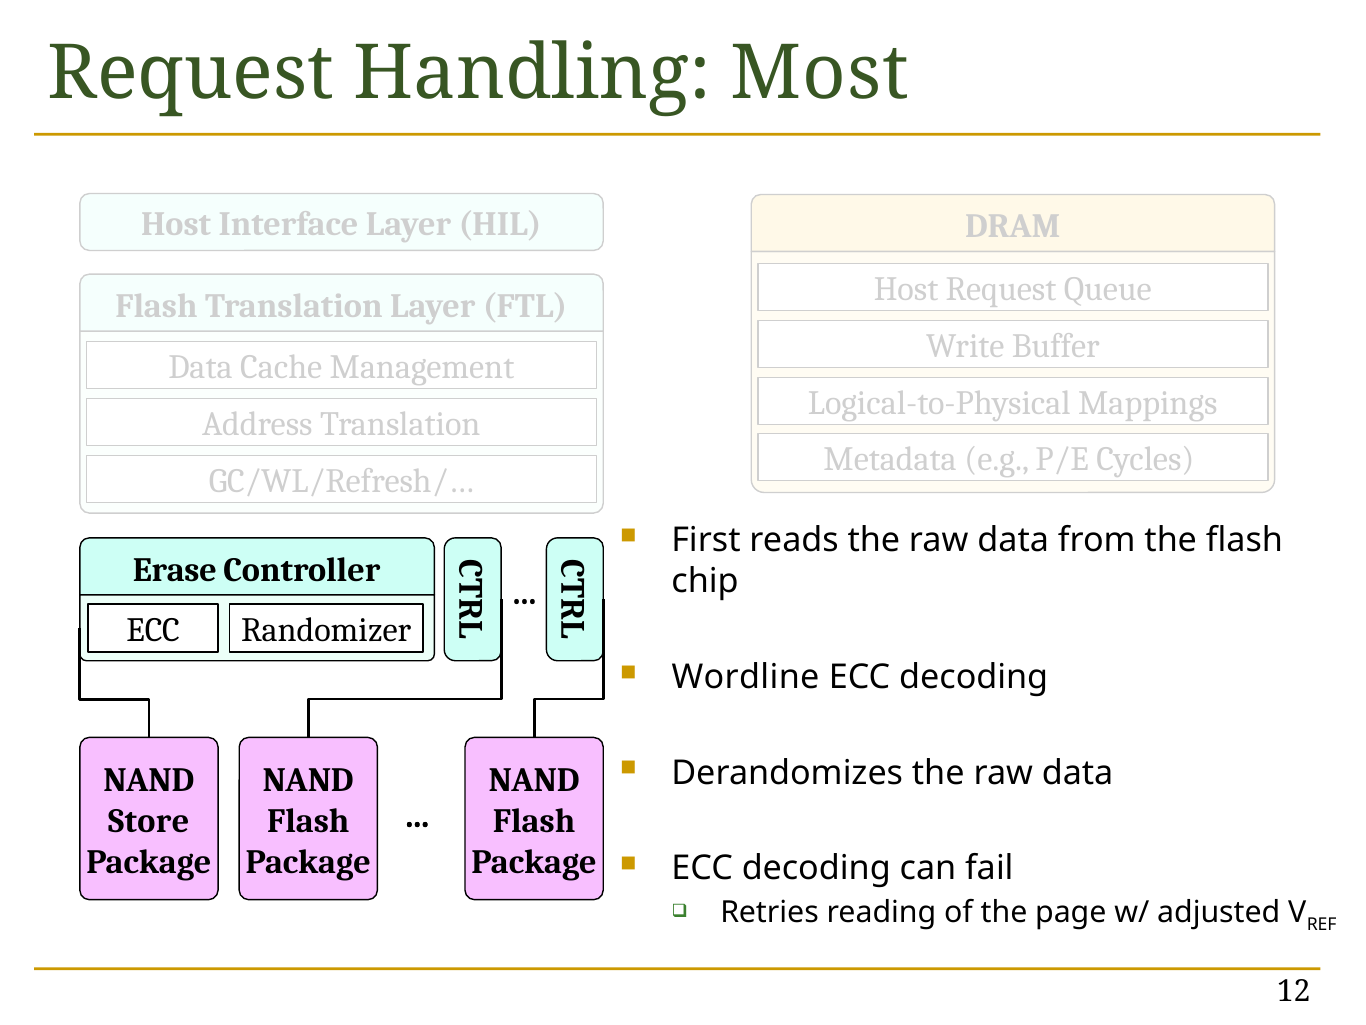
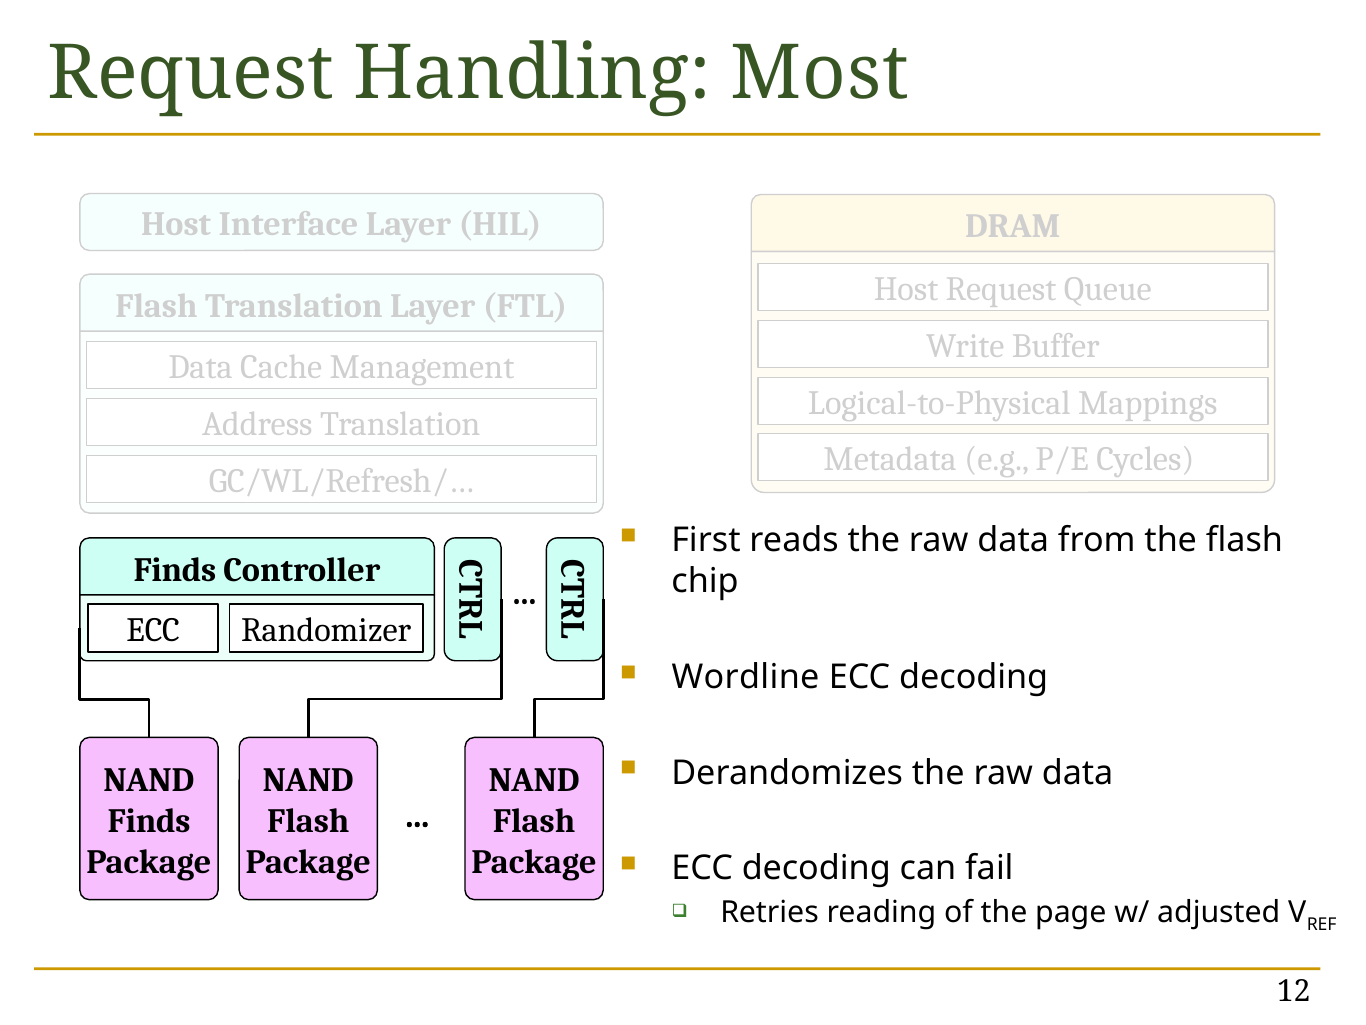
Erase: Erase -> Finds (175, 570)
Store: Store -> Finds (149, 820)
